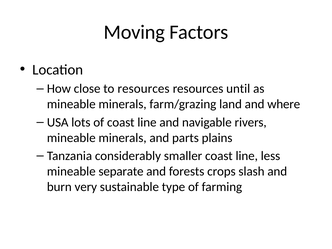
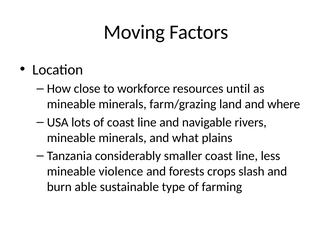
to resources: resources -> workforce (144, 89)
parts: parts -> what (185, 138)
separate: separate -> violence (121, 171)
very: very -> able (86, 187)
